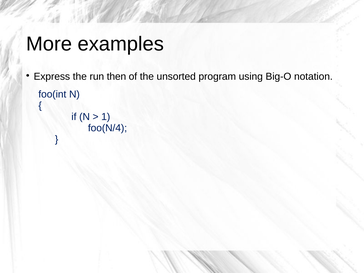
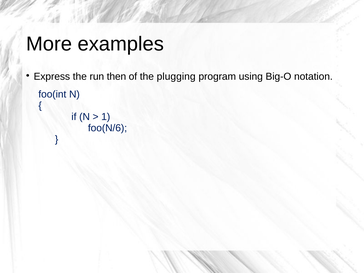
unsorted: unsorted -> plugging (176, 77)
foo(N/4: foo(N/4 -> foo(N/6 (108, 128)
